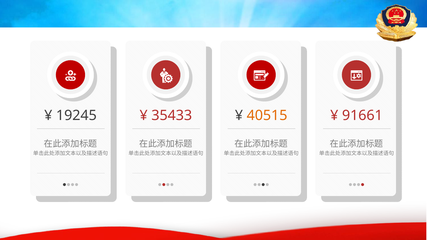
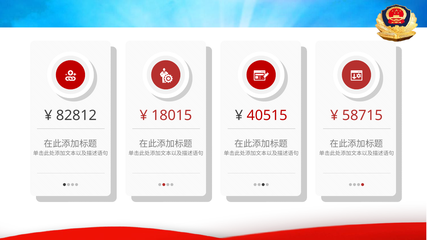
19245: 19245 -> 82812 (76, 116)
35433: 35433 -> 18015 (172, 116)
40515 colour: orange -> red (267, 116)
91661: 91661 -> 58715 (362, 116)
